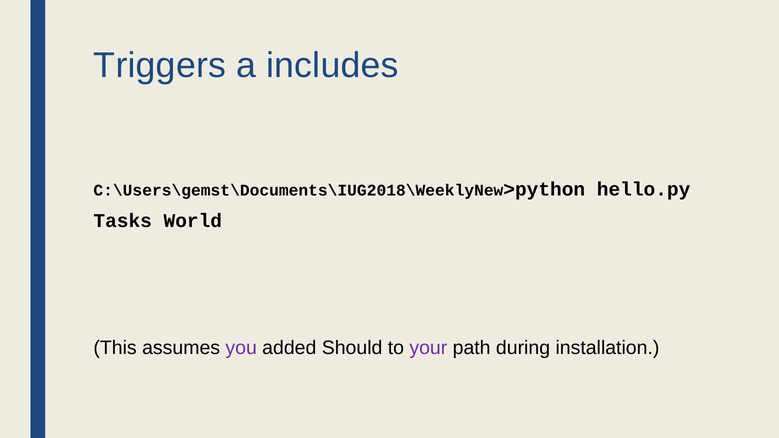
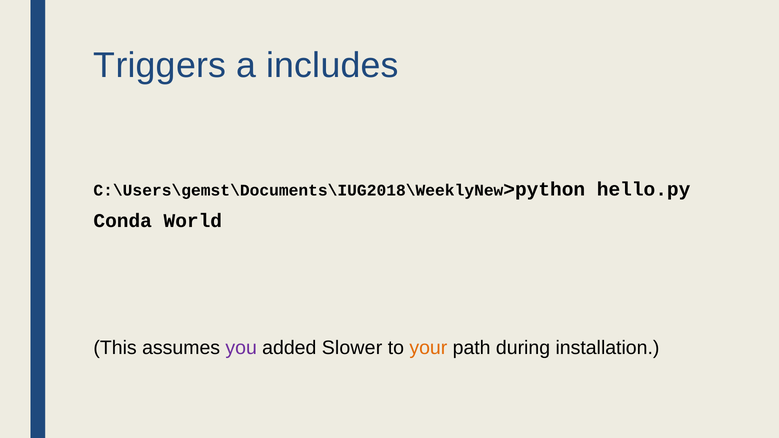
Tasks: Tasks -> Conda (123, 221)
Should: Should -> Slower (352, 348)
your colour: purple -> orange (428, 348)
